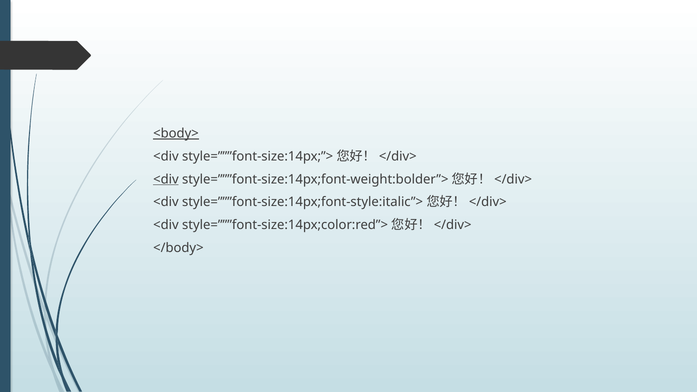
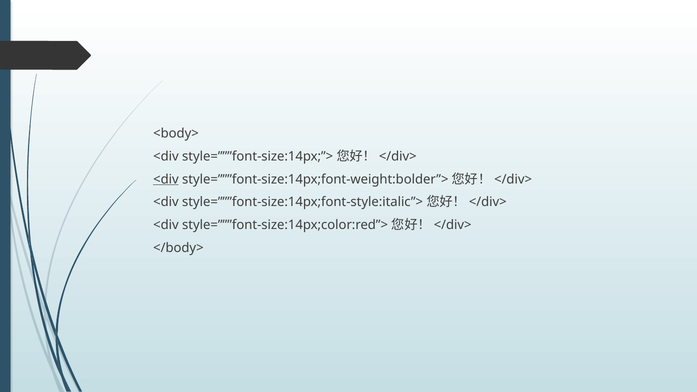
<body> underline: present -> none (176, 133)
